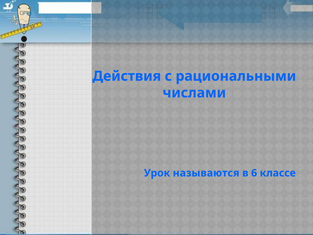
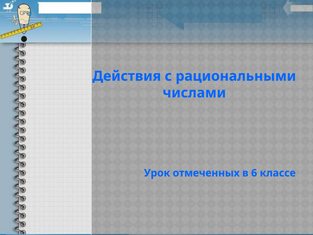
называются: называются -> отмеченных (206, 173)
